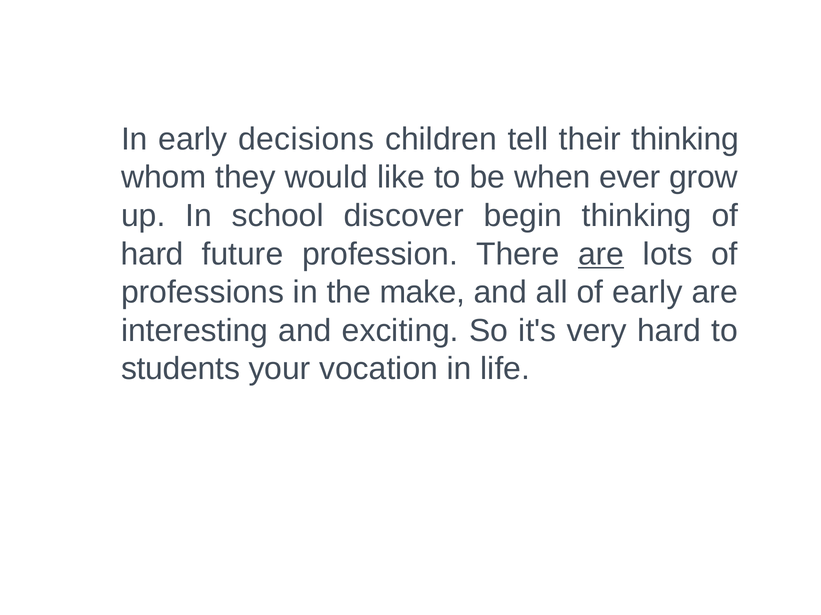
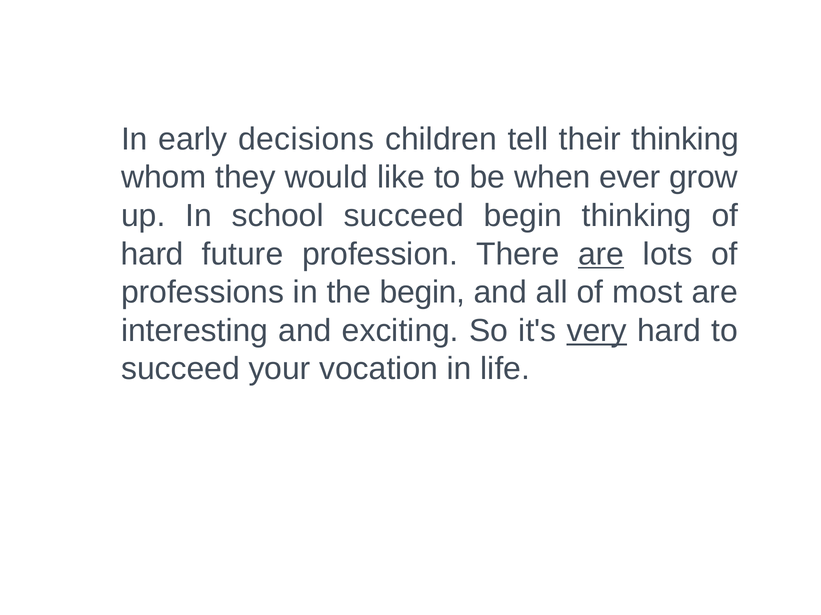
school discover: discover -> succeed (404, 216)
the make: make -> begin (422, 293)
of early: early -> most (647, 293)
very underline: none -> present (597, 331)
students: students -> succeed (180, 369)
